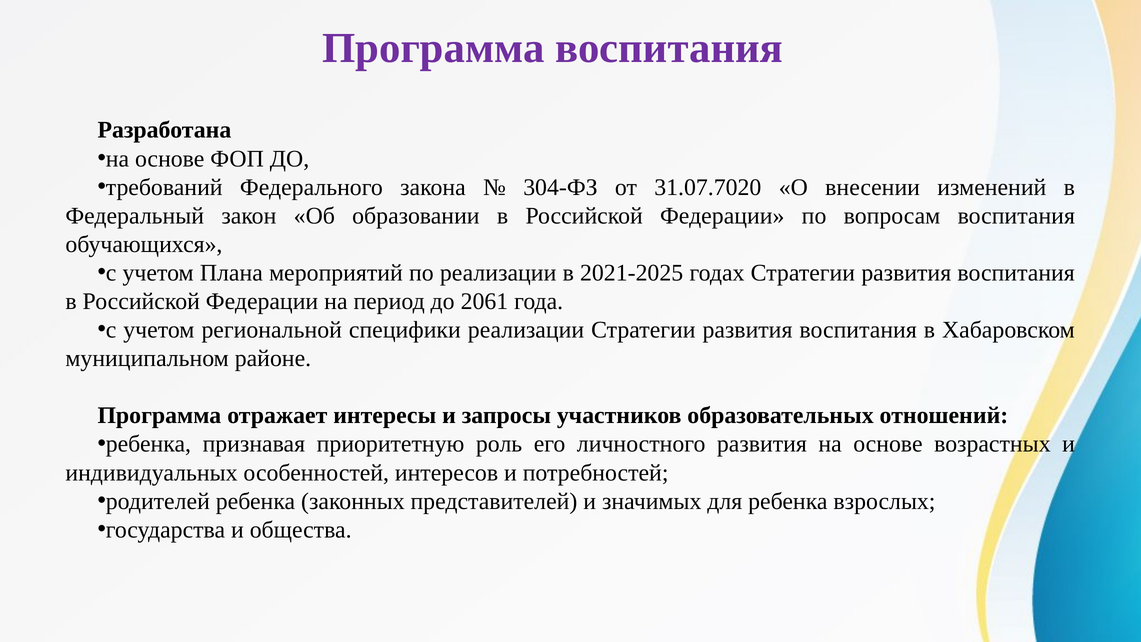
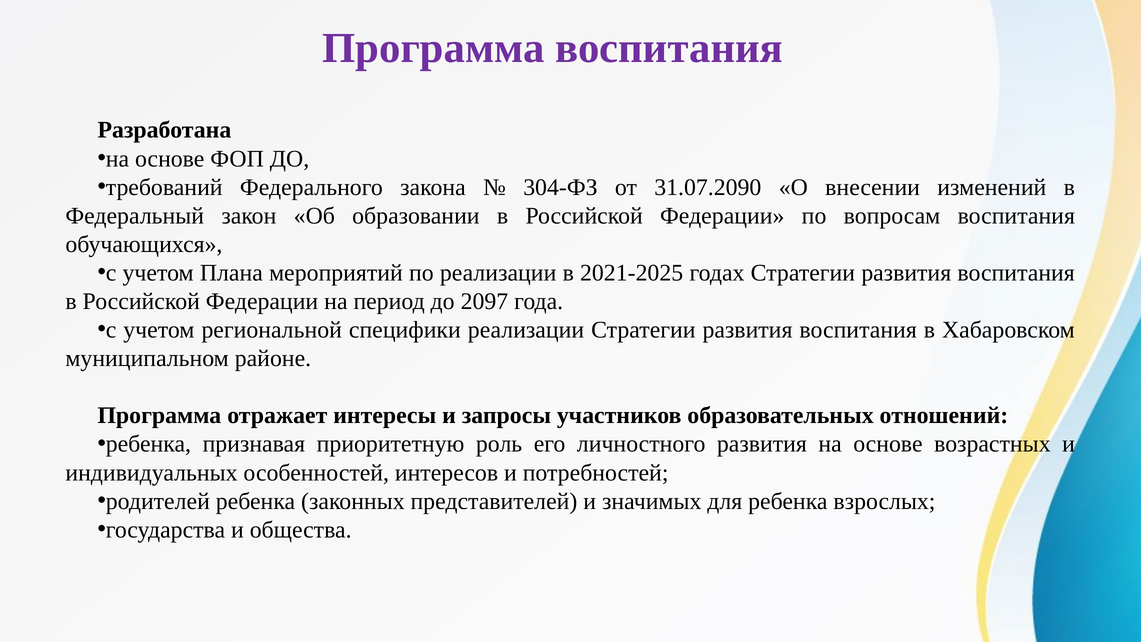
31.07.7020: 31.07.7020 -> 31.07.2090 (708, 187)
2061: 2061 -> 2097 (484, 301)
